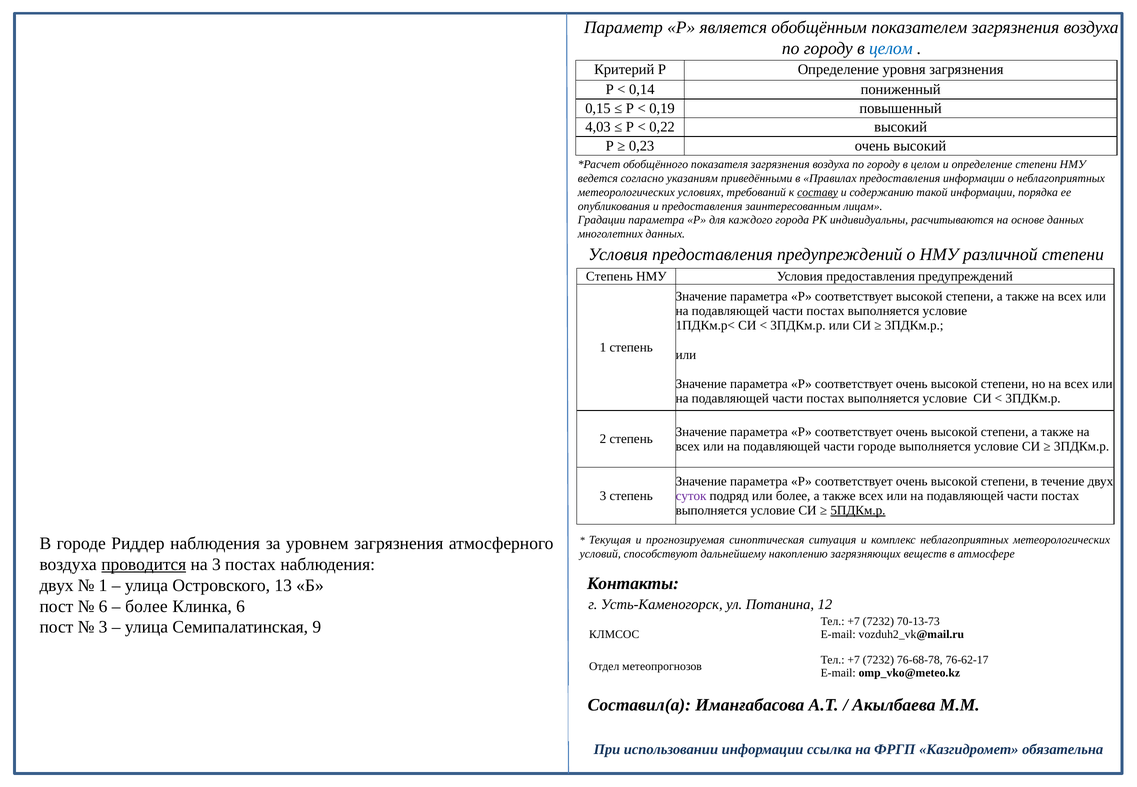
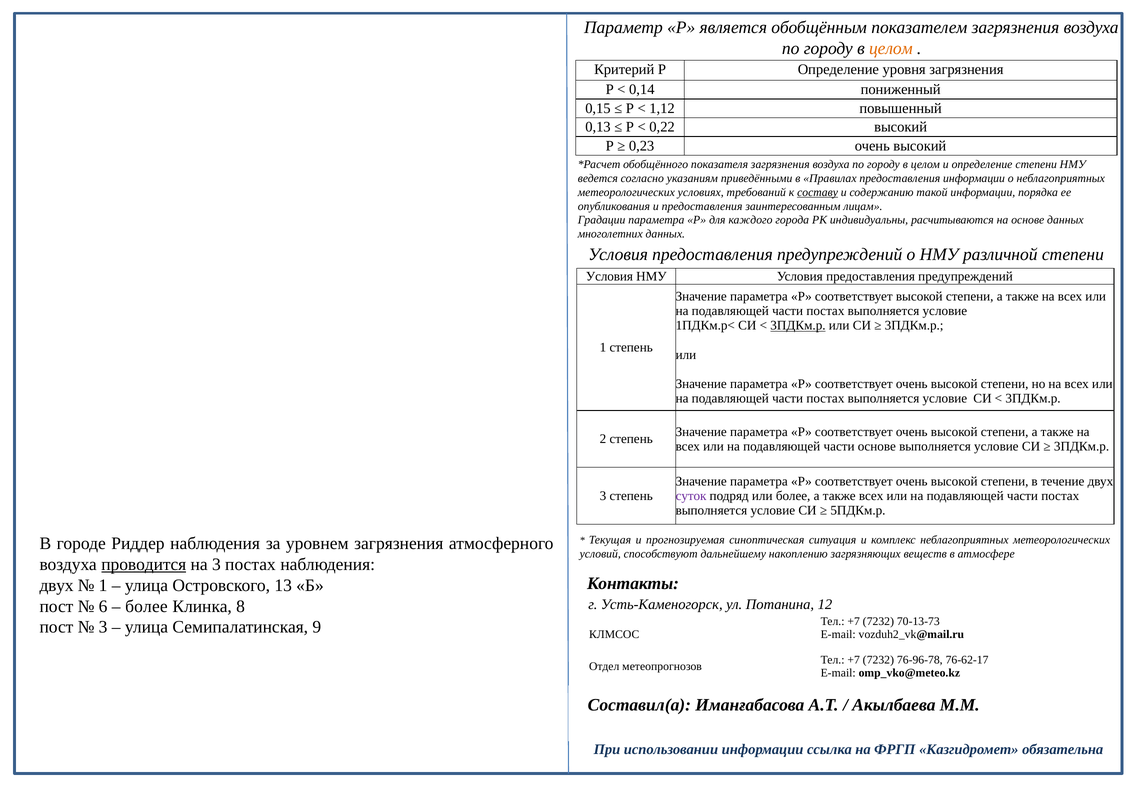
целом colour: blue -> orange (891, 48)
0,19: 0,19 -> 1,12 (662, 108)
4,03: 4,03 -> 0,13 (598, 127)
Степень: Степень -> Условия (609, 276)
3ПДКм.р underline: none -> present (798, 326)
части городе: городе -> основе (877, 446)
5ПДКм.р underline: present -> none (858, 510)
Клинка 6: 6 -> 8 (241, 606)
76-68-78: 76-68-78 -> 76-96-78 (920, 660)
